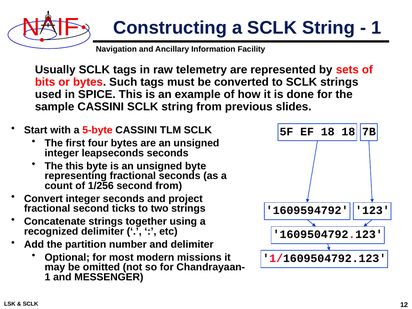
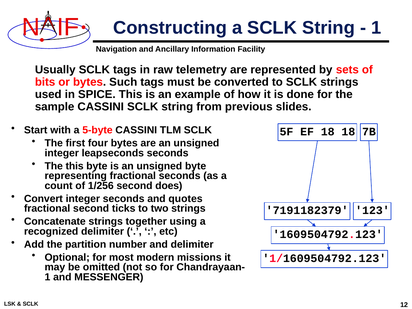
second from: from -> does (169, 186)
project: project -> quotes (186, 199)
1609594792: 1609594792 -> 7191182379 (307, 211)
